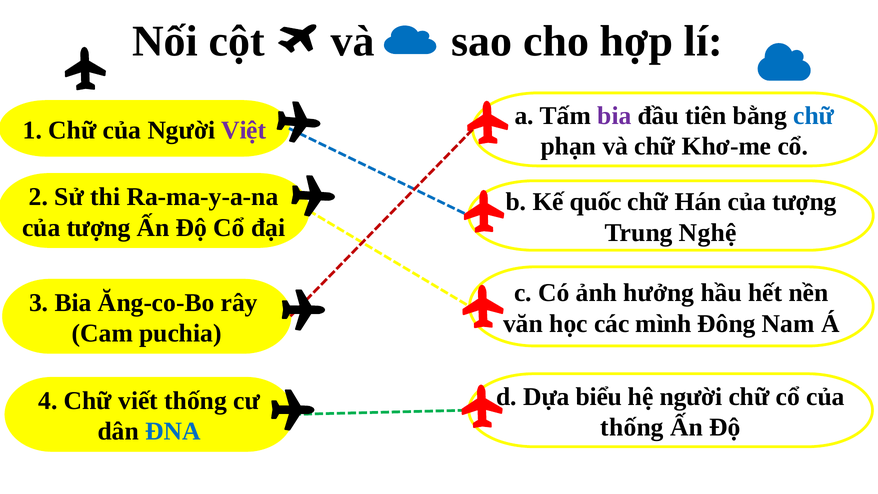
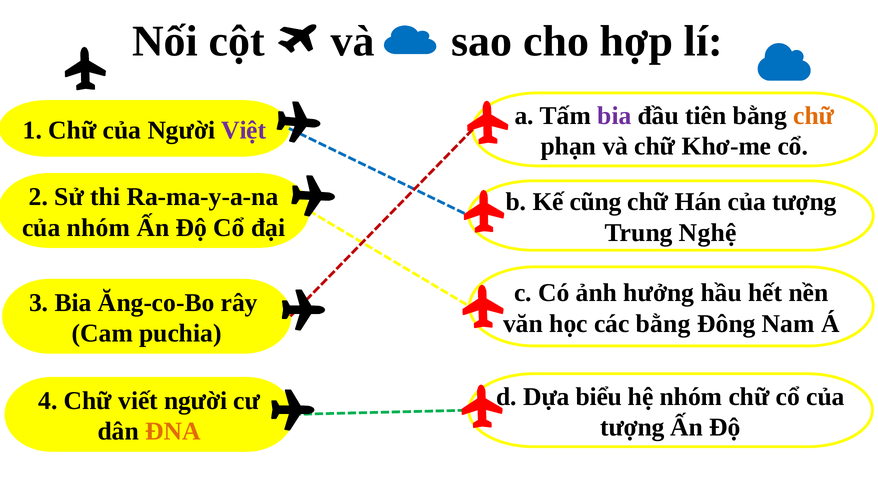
chữ colour: blue -> orange (814, 116)
quốc: quốc -> cũng (596, 202)
tượng: tượng -> nhóm (98, 228)
các mình: mình -> bằng (663, 323)
hệ người: người -> nhóm (691, 396)
viết thống: thống -> người (196, 401)
thống: thống -> tượng (632, 427)
ĐNA colour: blue -> orange (173, 431)
